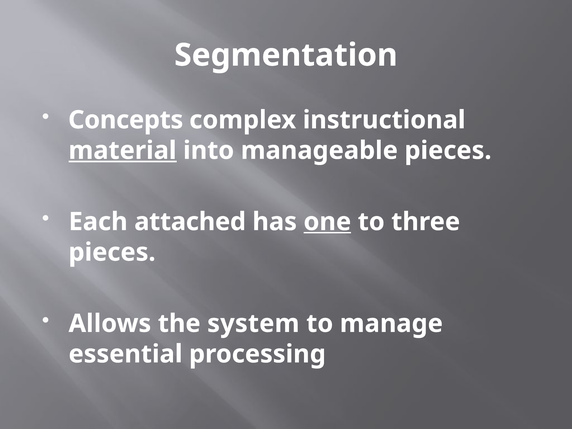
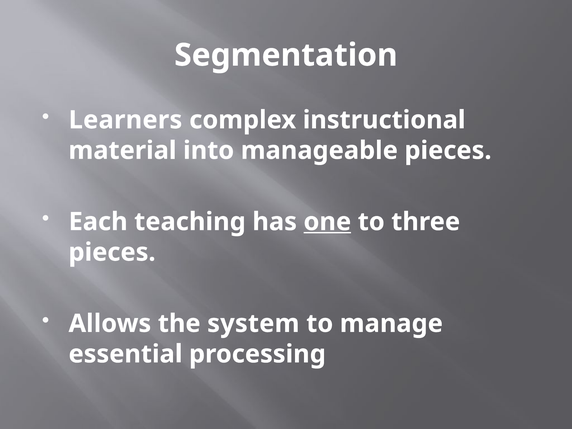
Concepts: Concepts -> Learners (125, 120)
material underline: present -> none (123, 151)
attached: attached -> teaching (190, 222)
